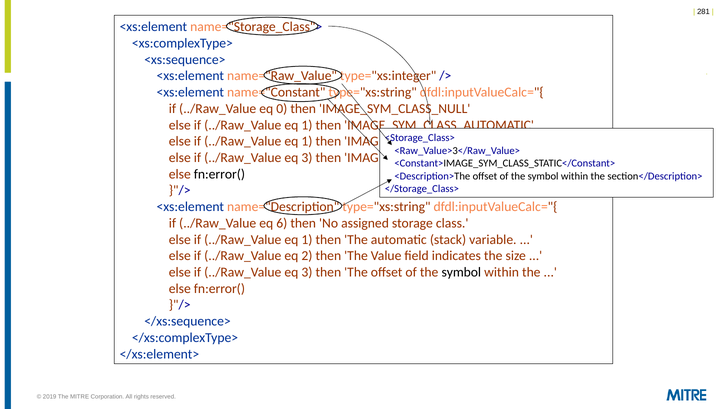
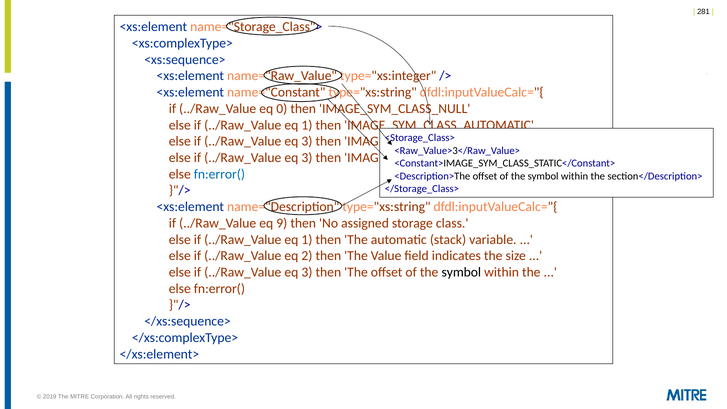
1: 1 -> 3 (307, 141)
fn:error( colour: black -> blue (219, 174)
6: 6 -> 9 (282, 223)
